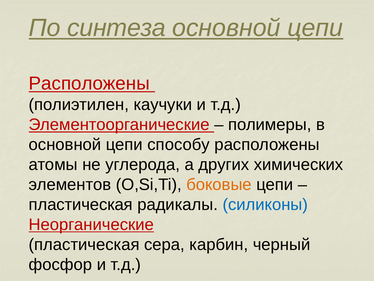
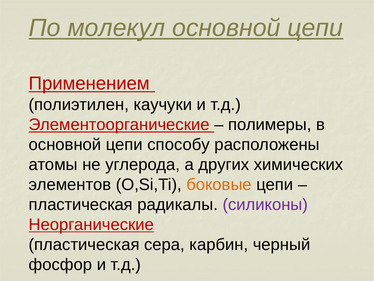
синтеза: синтеза -> молекул (116, 28)
Расположены: Расположены -> Применением (89, 83)
силиконы colour: blue -> purple (265, 204)
